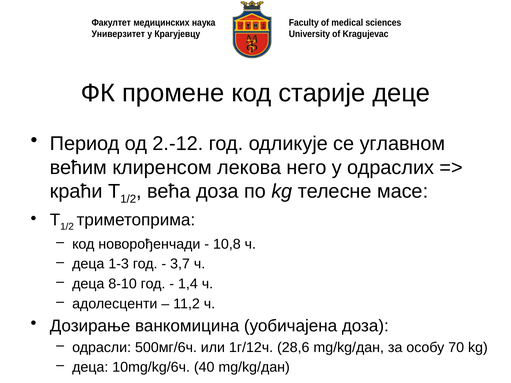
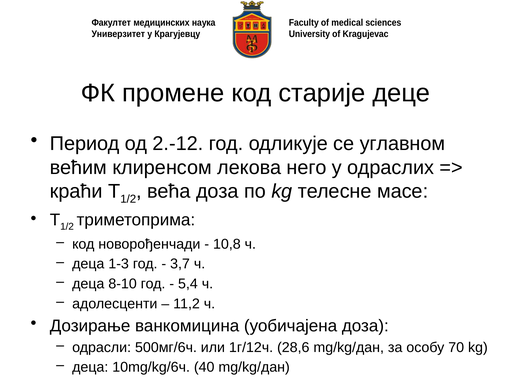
1,4: 1,4 -> 5,4 (188, 284)
